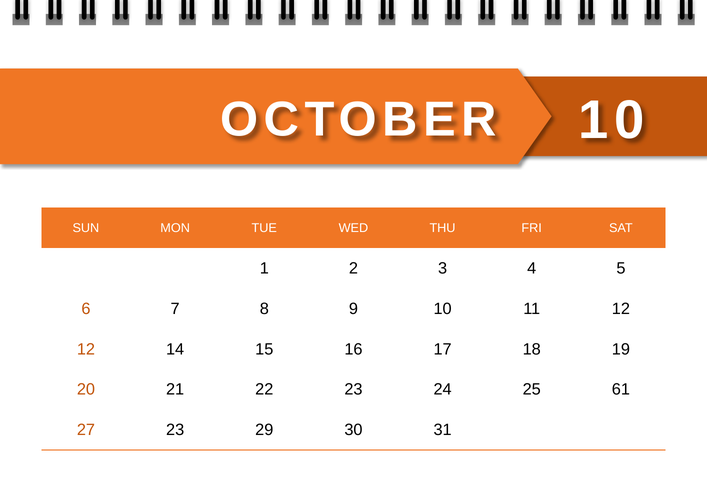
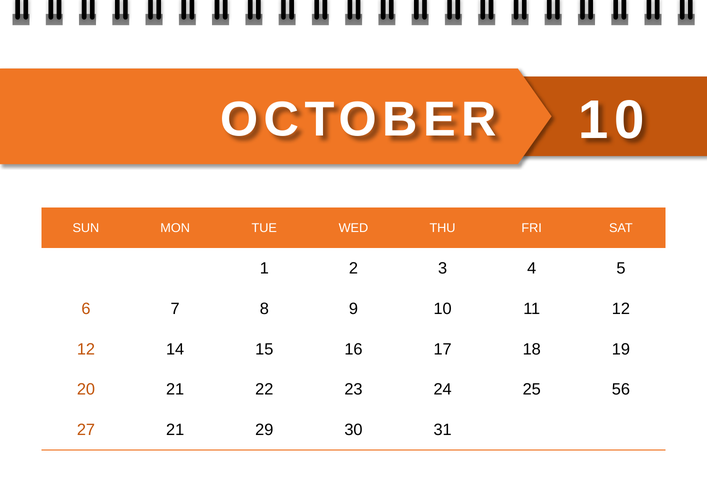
61: 61 -> 56 (621, 389)
27 23: 23 -> 21 (175, 429)
